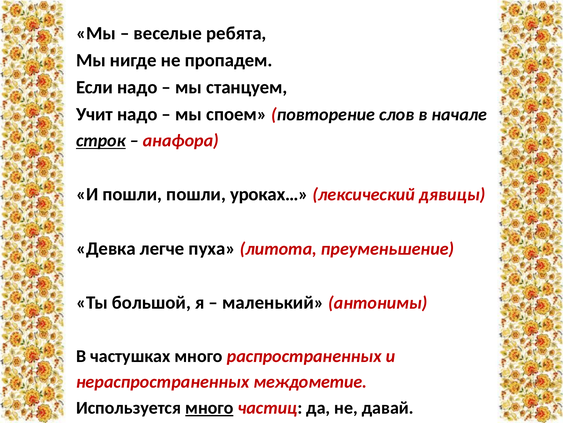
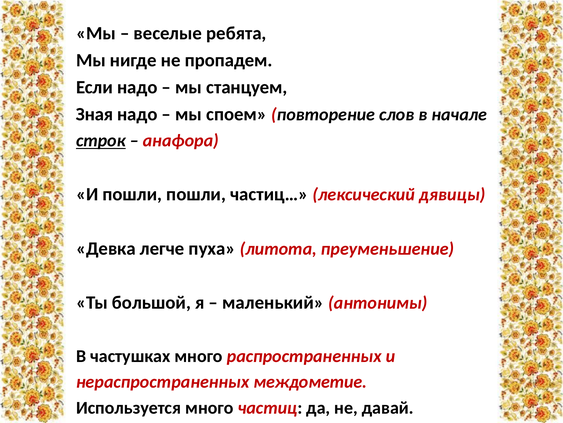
Учит: Учит -> Зная (95, 114)
уроках…: уроках… -> частиц… (269, 194)
много underline: present -> none (209, 407)
